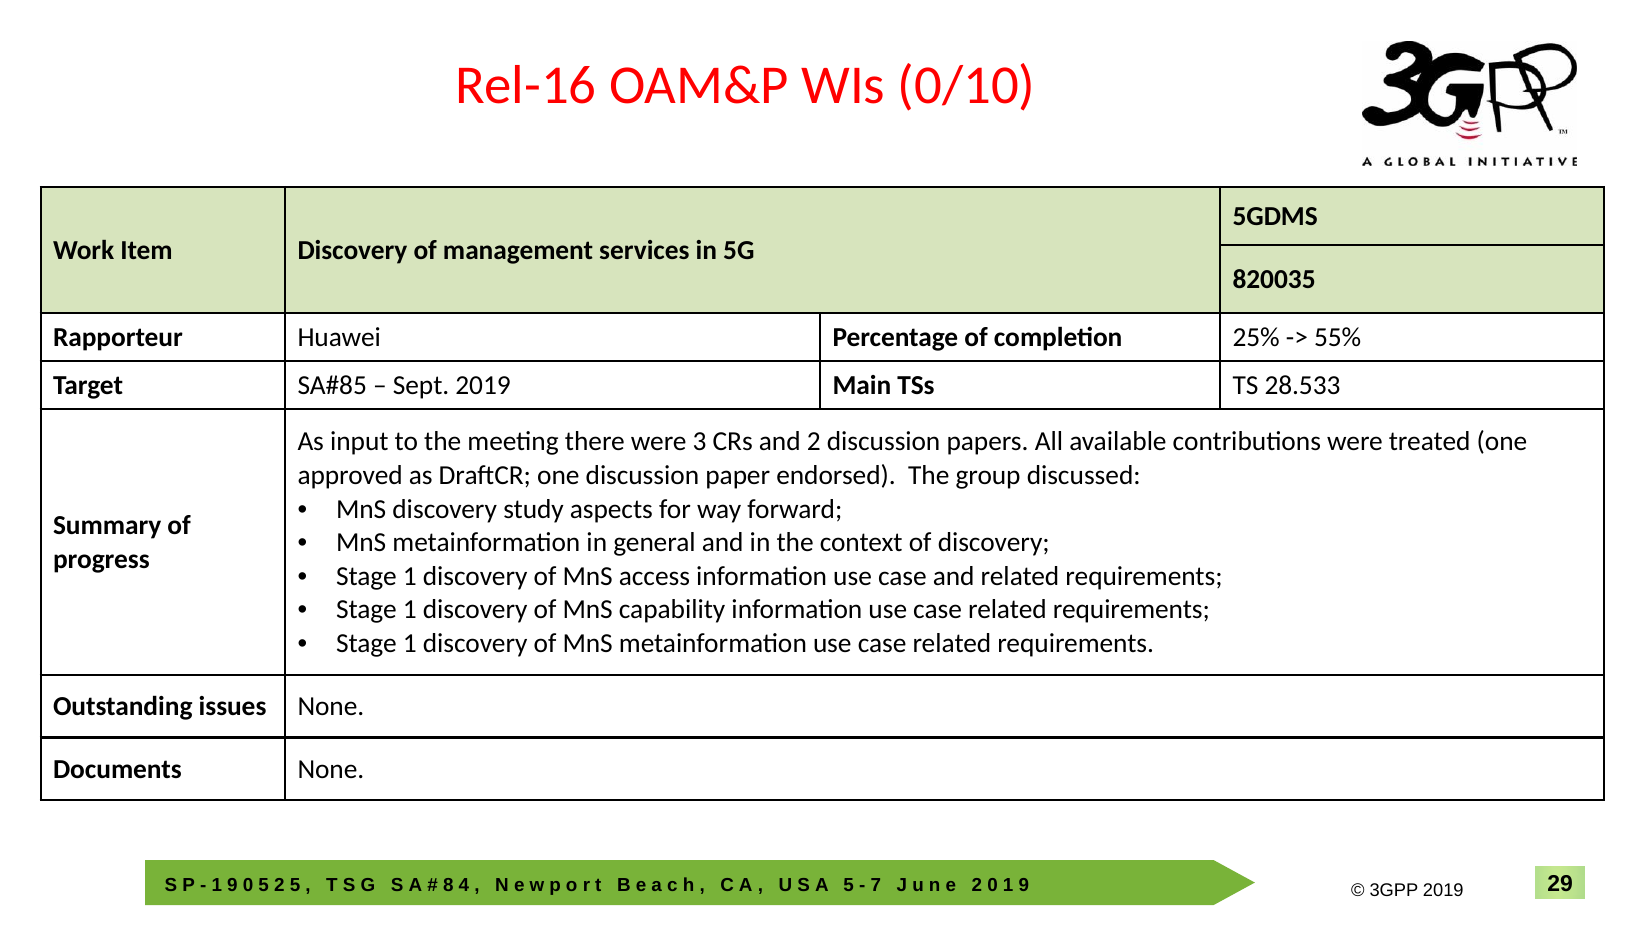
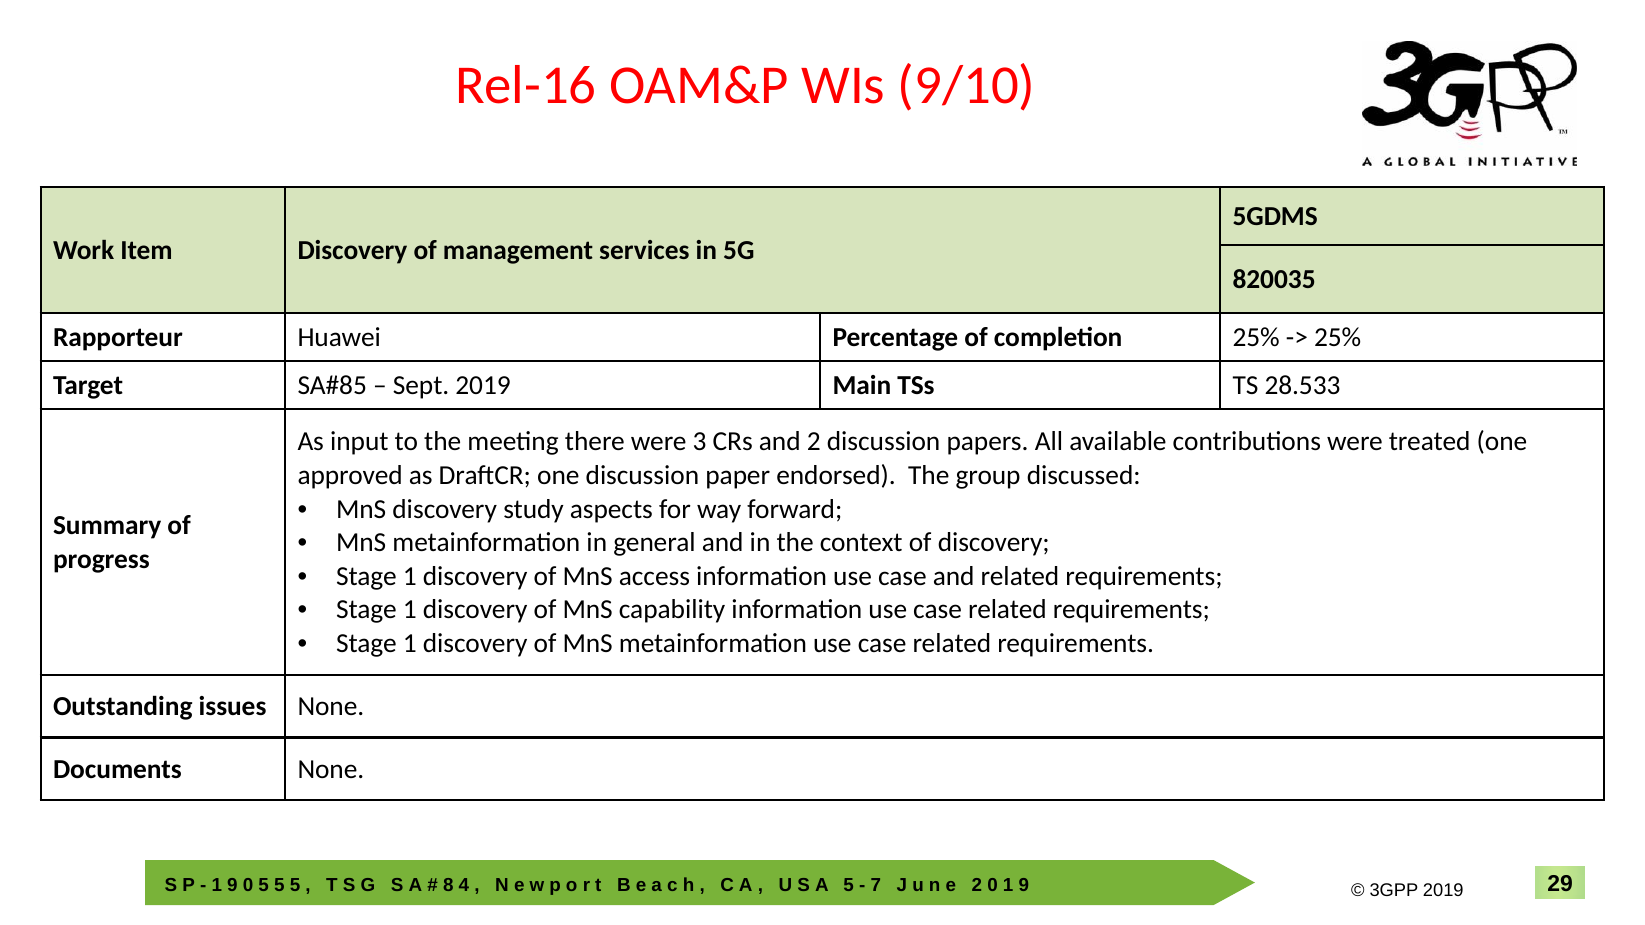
0/10: 0/10 -> 9/10 (967, 85)
55%: 55% -> 25% (1338, 338)
2: 2 -> 5 (279, 885)
